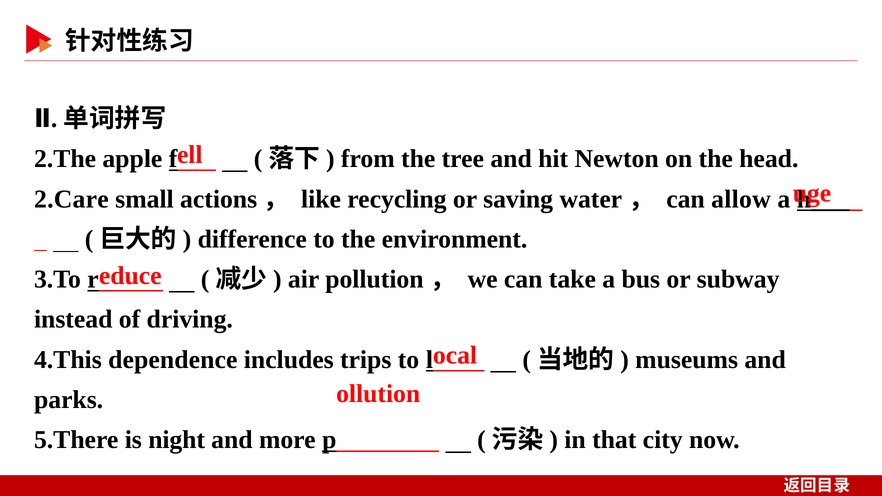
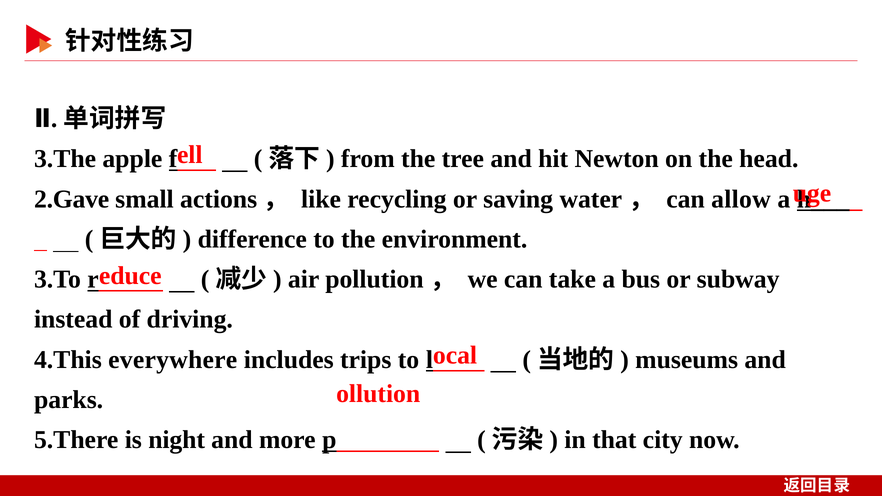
2.The: 2.The -> 3.The (65, 159)
2.Care: 2.Care -> 2.Gave (72, 199)
dependence: dependence -> everywhere (173, 360)
